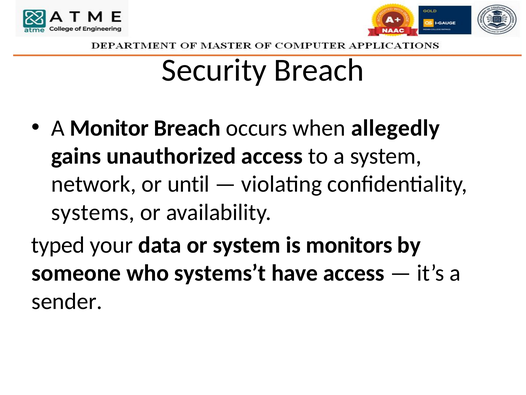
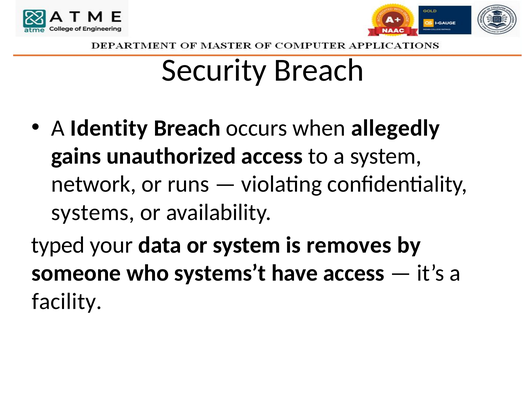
Monitor: Monitor -> Identity (109, 128)
until: until -> runs (188, 184)
monitors: monitors -> removes (349, 245)
sender: sender -> facility (67, 301)
